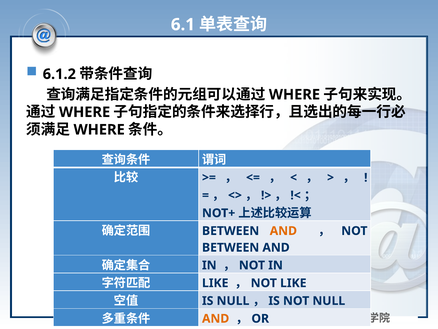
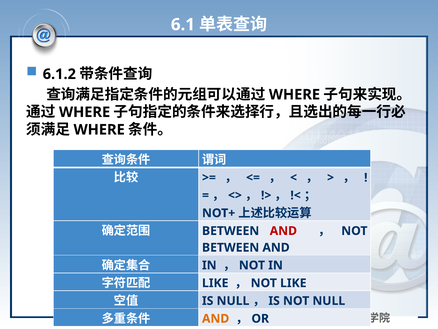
AND colour: orange -> red (283, 231)
